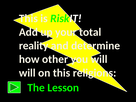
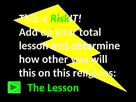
reality: reality -> lesson (34, 46)
will: will -> this (27, 73)
